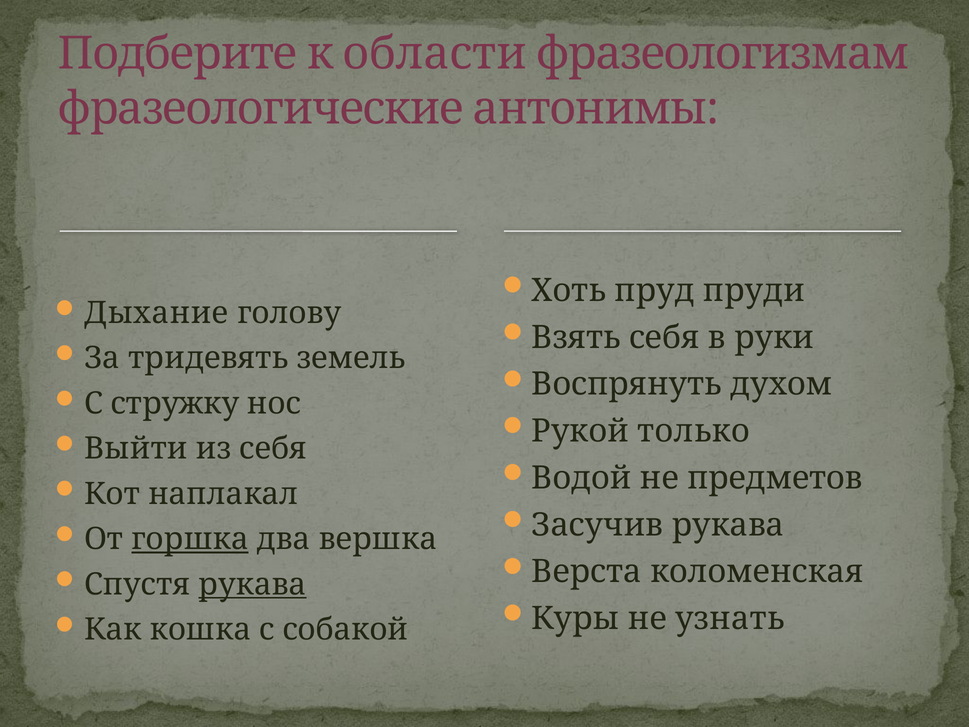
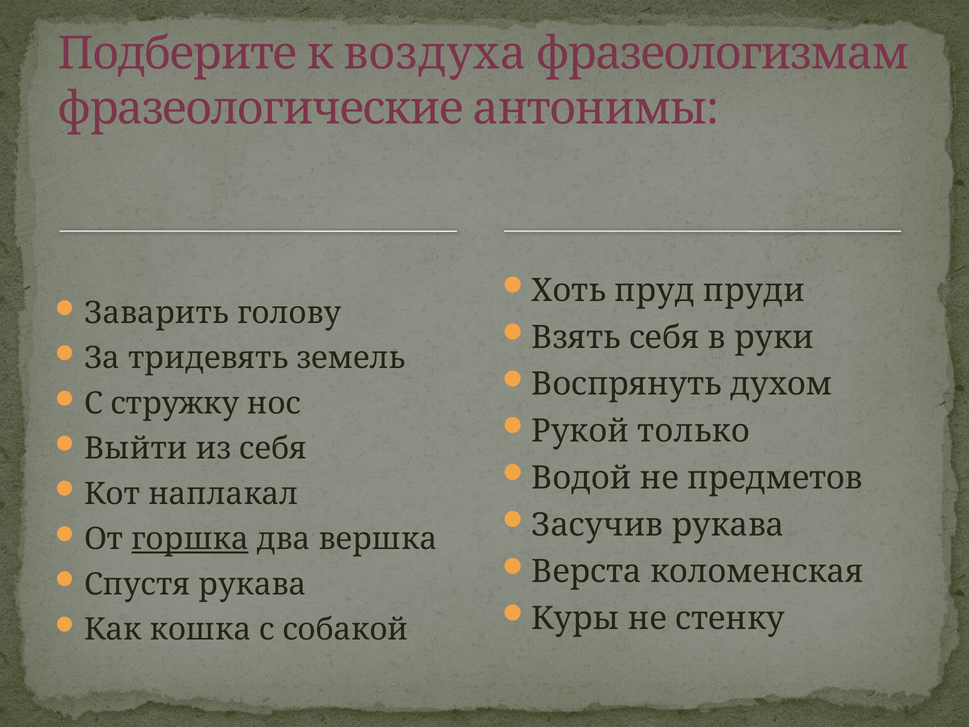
области: области -> воздуха (435, 54)
Дыхание: Дыхание -> Заварить (156, 313)
рукава underline: present -> none (252, 584)
узнать: узнать -> стенку (730, 618)
